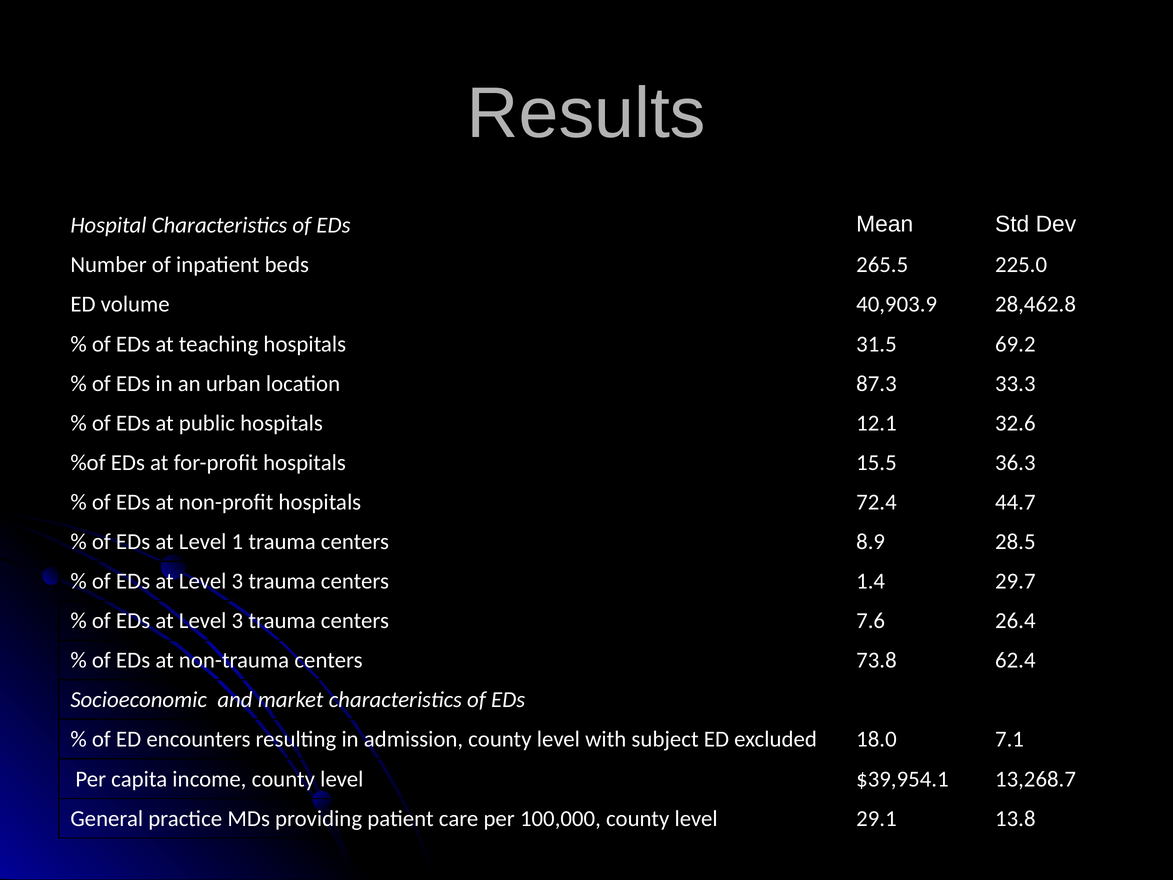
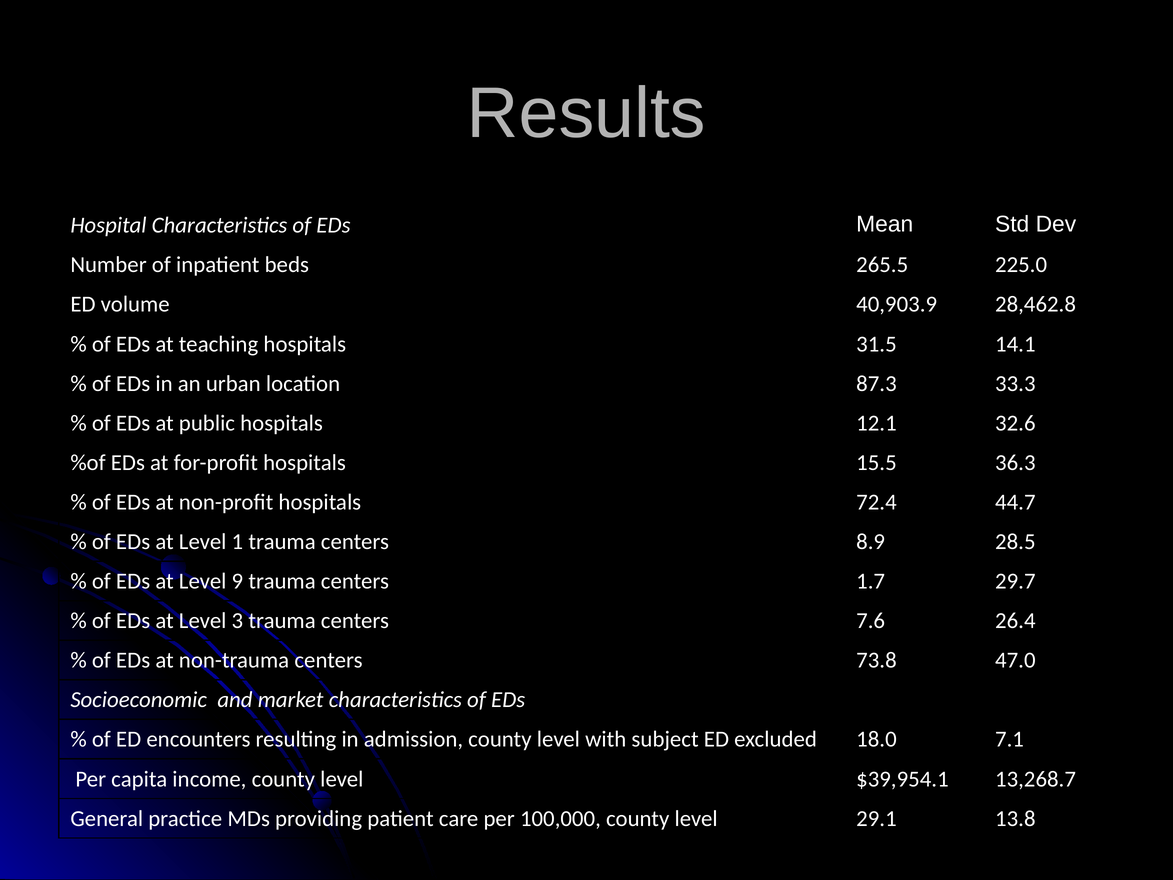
69.2: 69.2 -> 14.1 (1015, 344)
3: 3 -> 9 (237, 581)
1.4: 1.4 -> 1.7 (871, 581)
62.4: 62.4 -> 47.0 (1015, 660)
